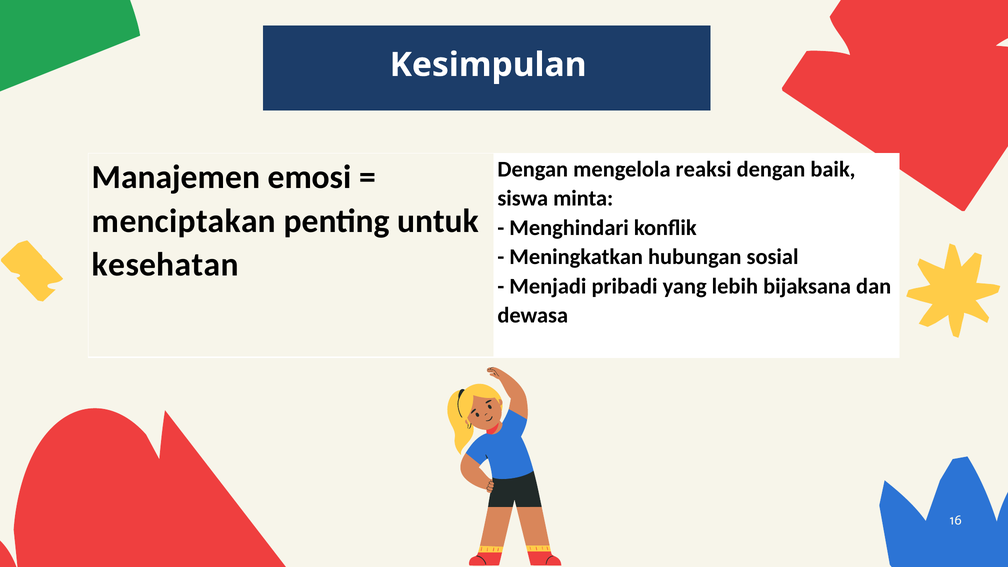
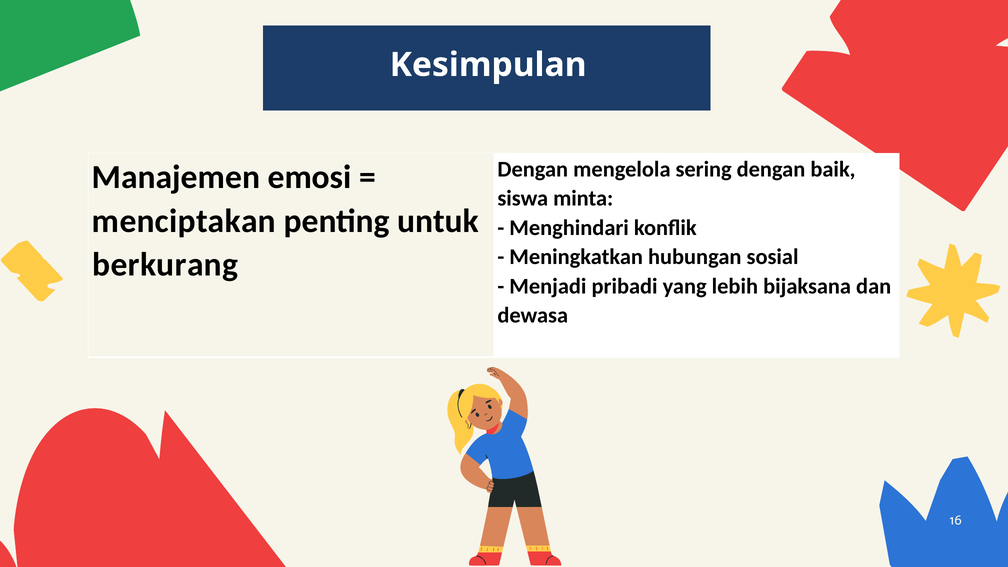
reaksi: reaksi -> sering (704, 169)
kesehatan: kesehatan -> berkurang (165, 265)
